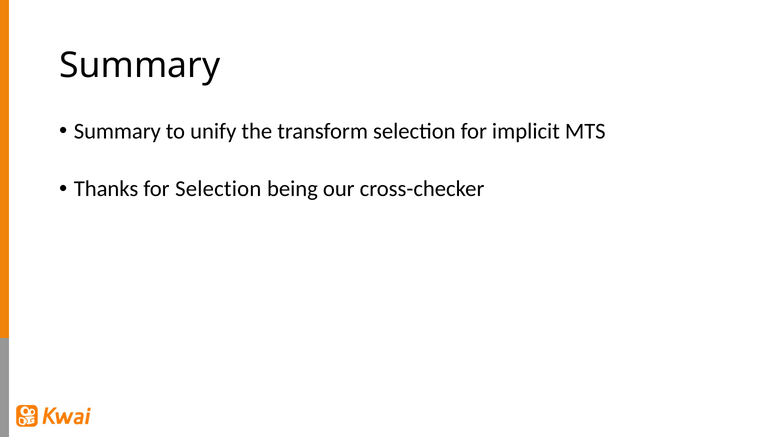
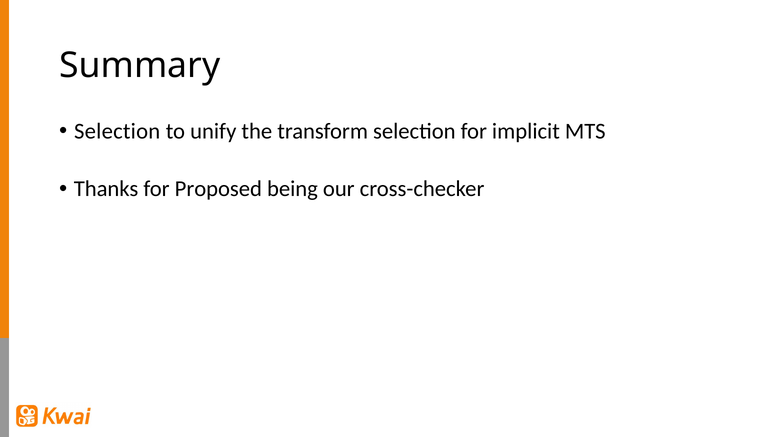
Summary: Summary -> Selection (117, 131)
for Selection: Selection -> Proposed (218, 189)
